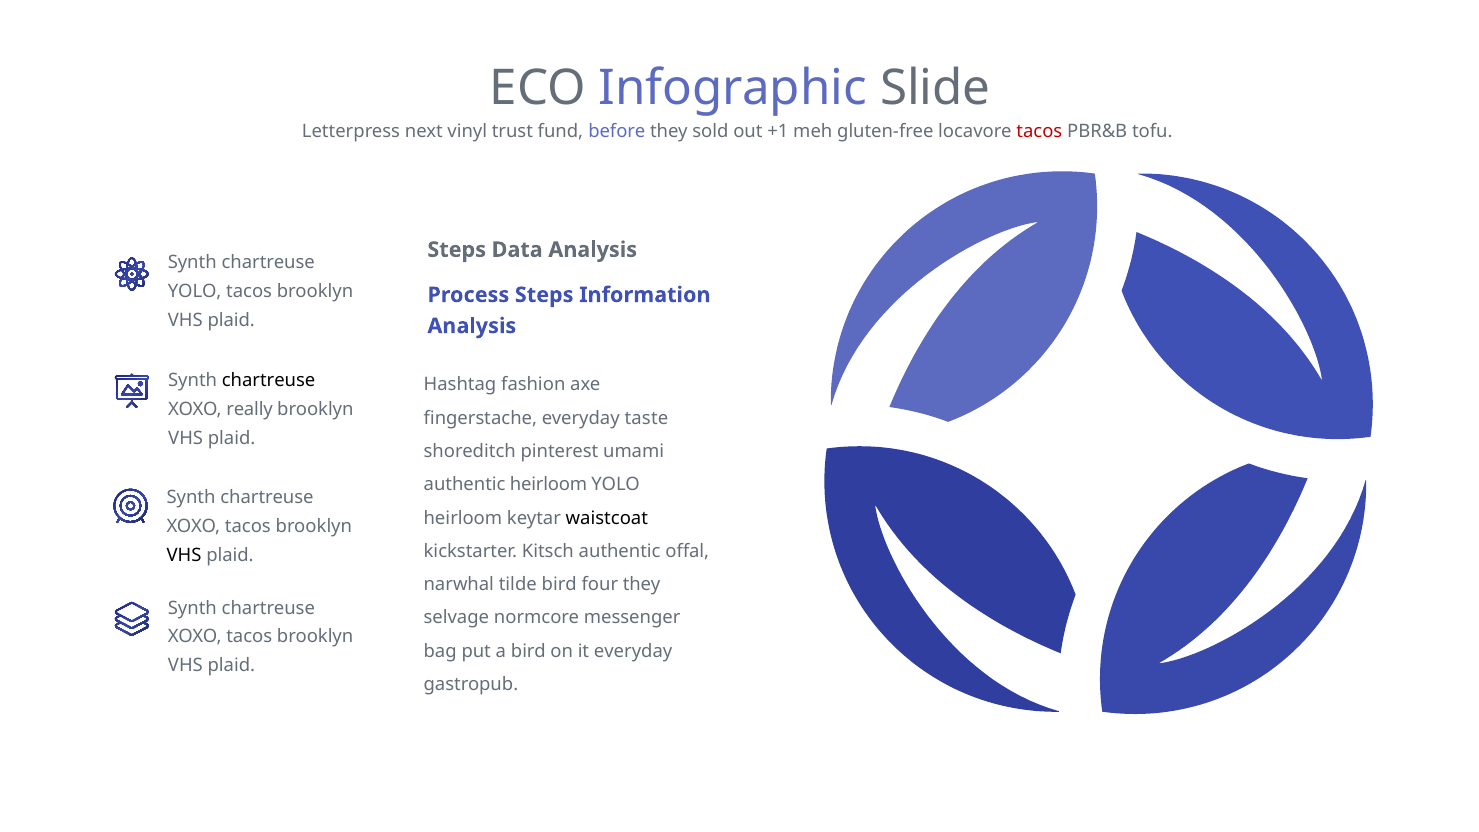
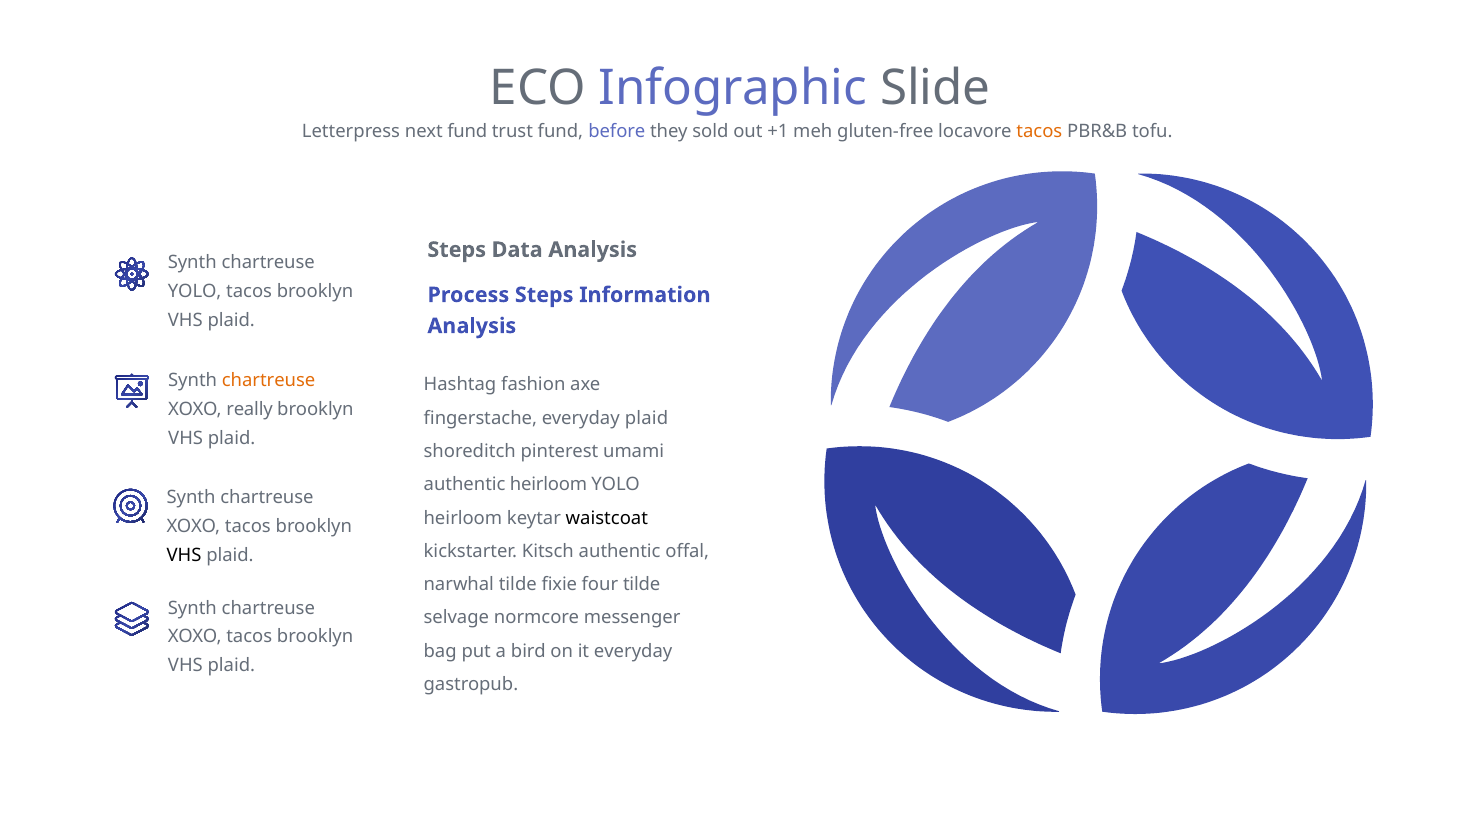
next vinyl: vinyl -> fund (467, 132)
tacos colour: red -> orange (1039, 132)
chartreuse colour: black -> orange (269, 380)
everyday taste: taste -> plaid (646, 418)
tilde bird: bird -> fixie (559, 584)
four they: they -> tilde (642, 584)
